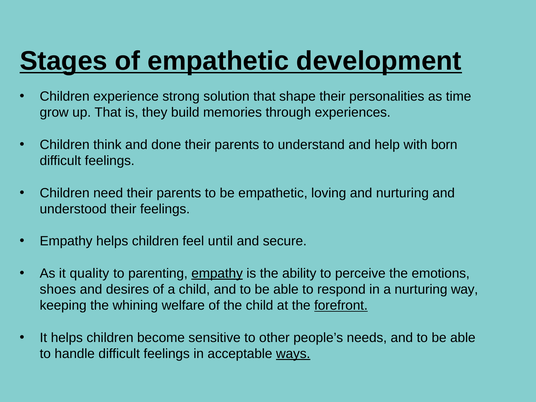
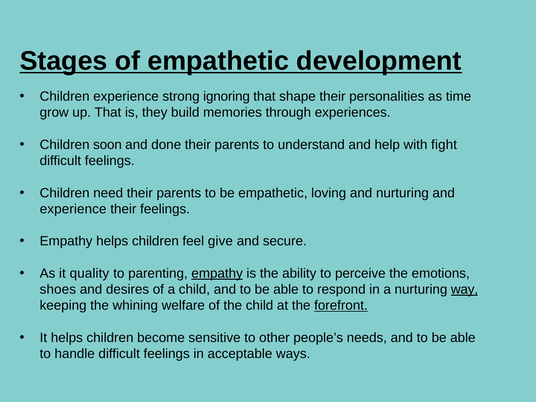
solution: solution -> ignoring (227, 96)
think: think -> soon (107, 145)
born: born -> fight (444, 145)
understood: understood -> experience (73, 209)
until: until -> give (220, 241)
way underline: none -> present (465, 289)
ways underline: present -> none (293, 354)
